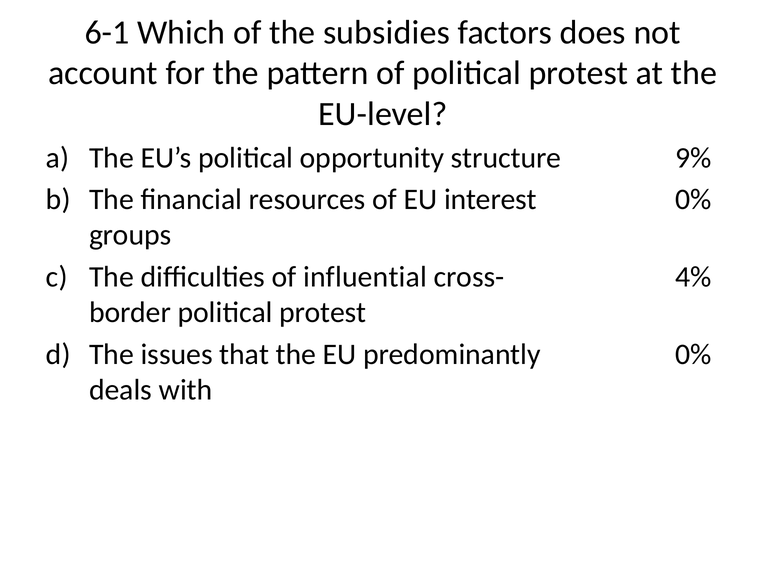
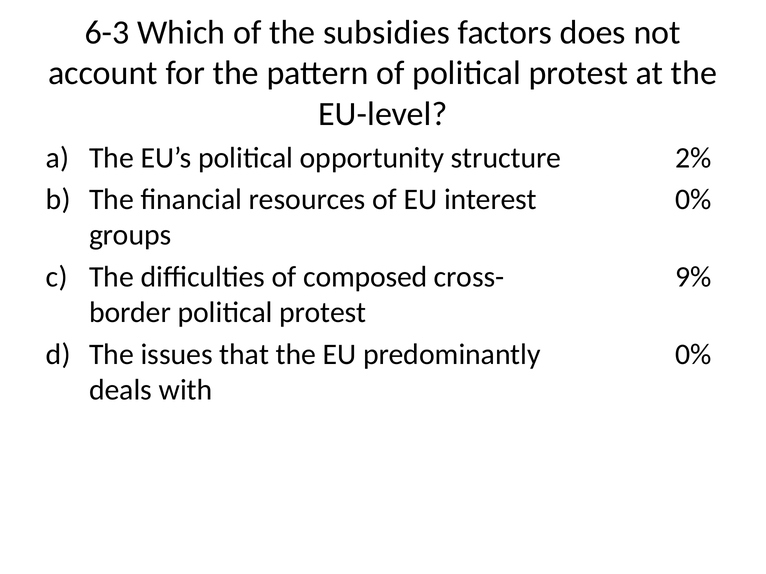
6-1: 6-1 -> 6-3 (107, 32)
9%: 9% -> 2% (693, 158)
influential: influential -> composed (365, 277)
4%: 4% -> 9% (693, 277)
